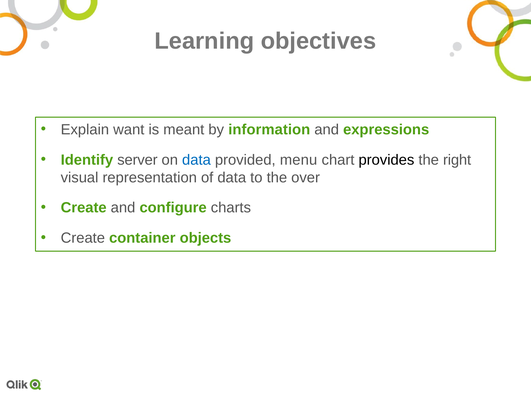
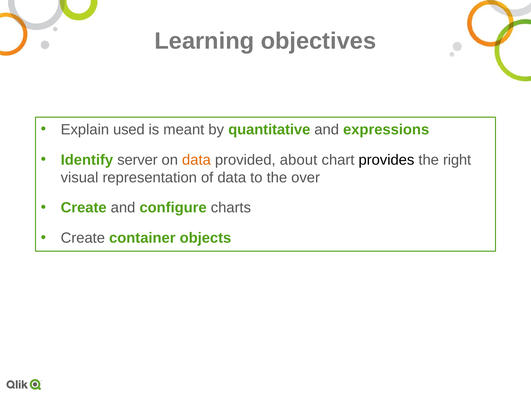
want: want -> used (129, 130)
information: information -> quantitative (269, 130)
data colour: blue -> orange (196, 160)
menu: menu -> about (299, 160)
